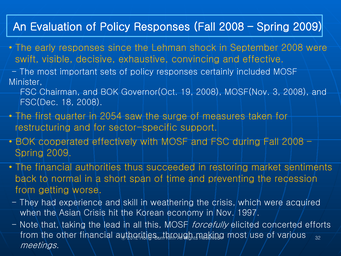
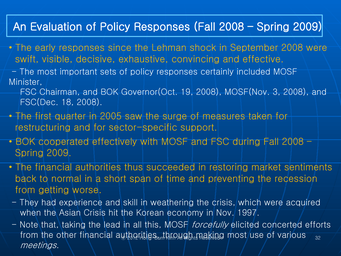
2054: 2054 -> 2005 (111, 116)
